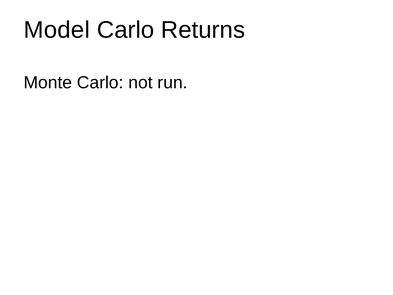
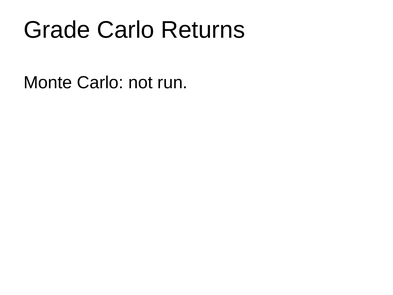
Model: Model -> Grade (57, 30)
